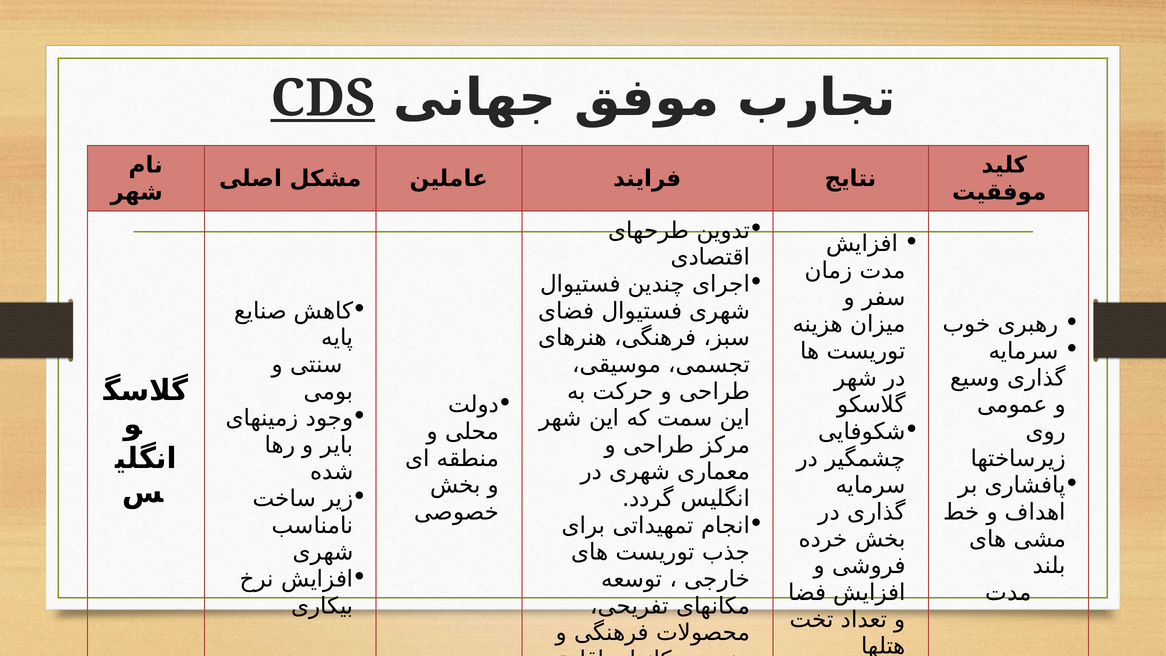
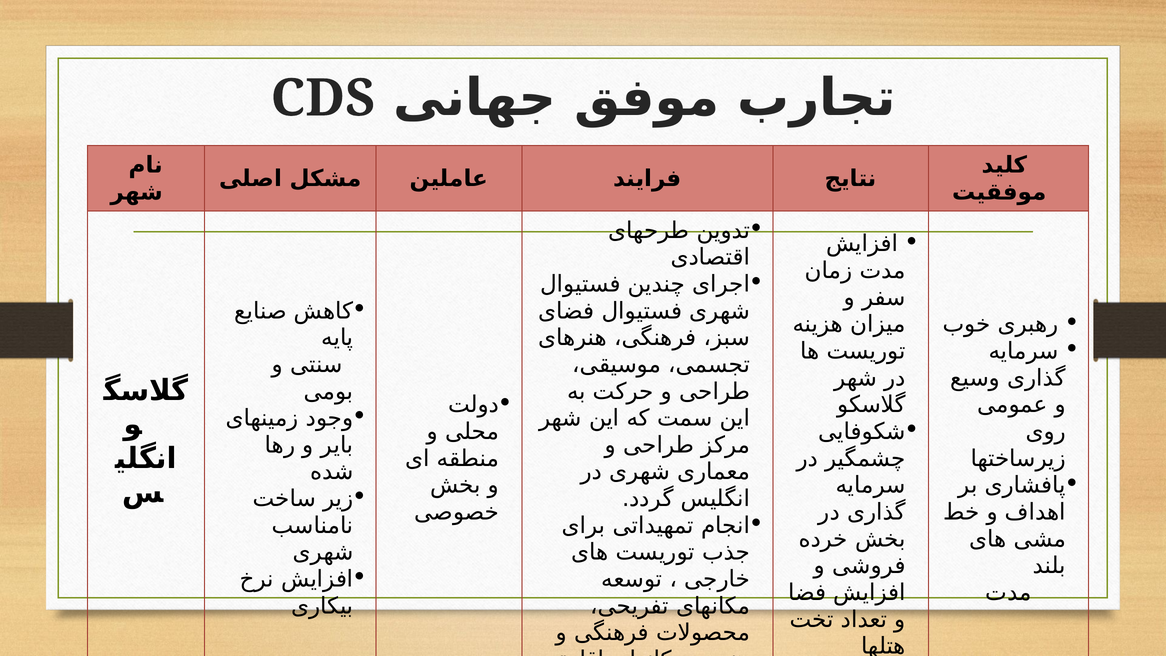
CDS underline: present -> none (323, 98)
